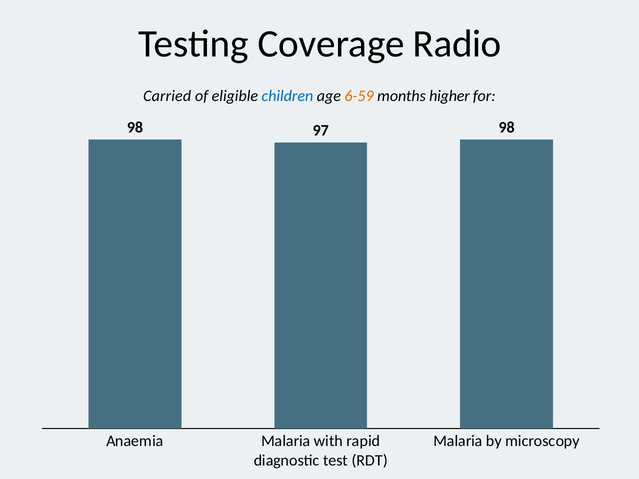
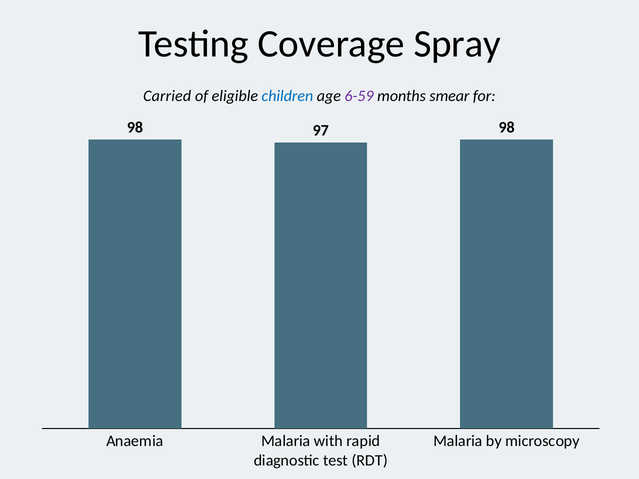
Radio: Radio -> Spray (457, 44)
6-59 colour: orange -> purple (359, 96)
higher: higher -> smear (449, 96)
